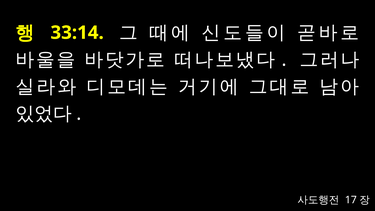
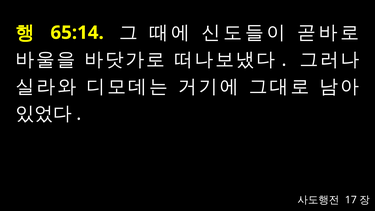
33:14: 33:14 -> 65:14 (77, 33)
